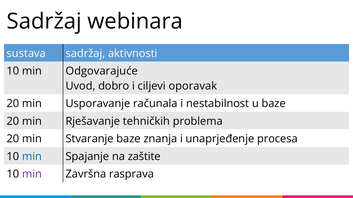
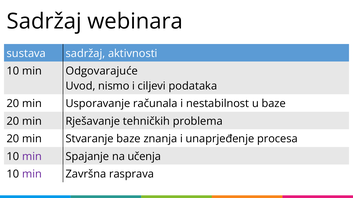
dobro: dobro -> nismo (114, 86)
oporavak: oporavak -> podataka (193, 86)
min colour: blue -> purple (32, 157)
zaštite: zaštite -> učenja (144, 157)
